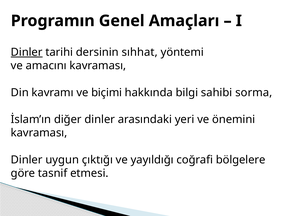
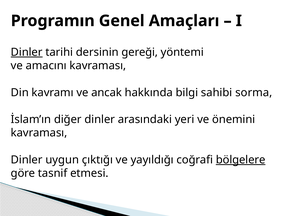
sıhhat: sıhhat -> gereği (140, 52)
biçimi: biçimi -> ancak (107, 93)
bölgelere underline: none -> present (241, 160)
